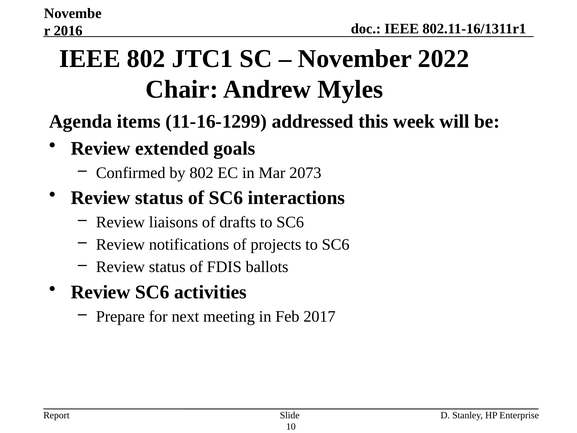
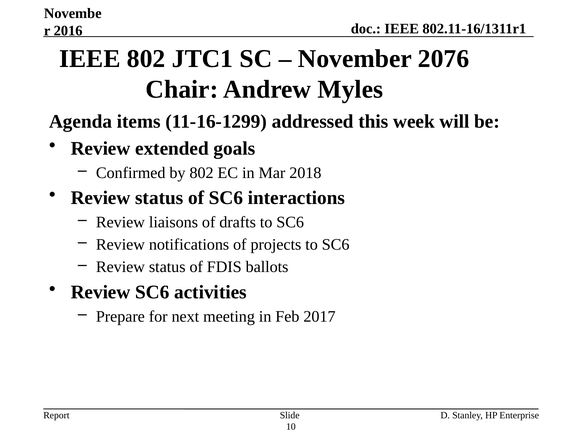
2022: 2022 -> 2076 (444, 59)
2073: 2073 -> 2018 (305, 173)
